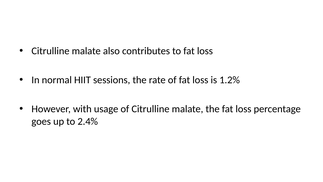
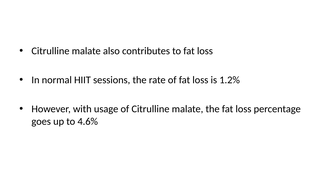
2.4%: 2.4% -> 4.6% (88, 121)
